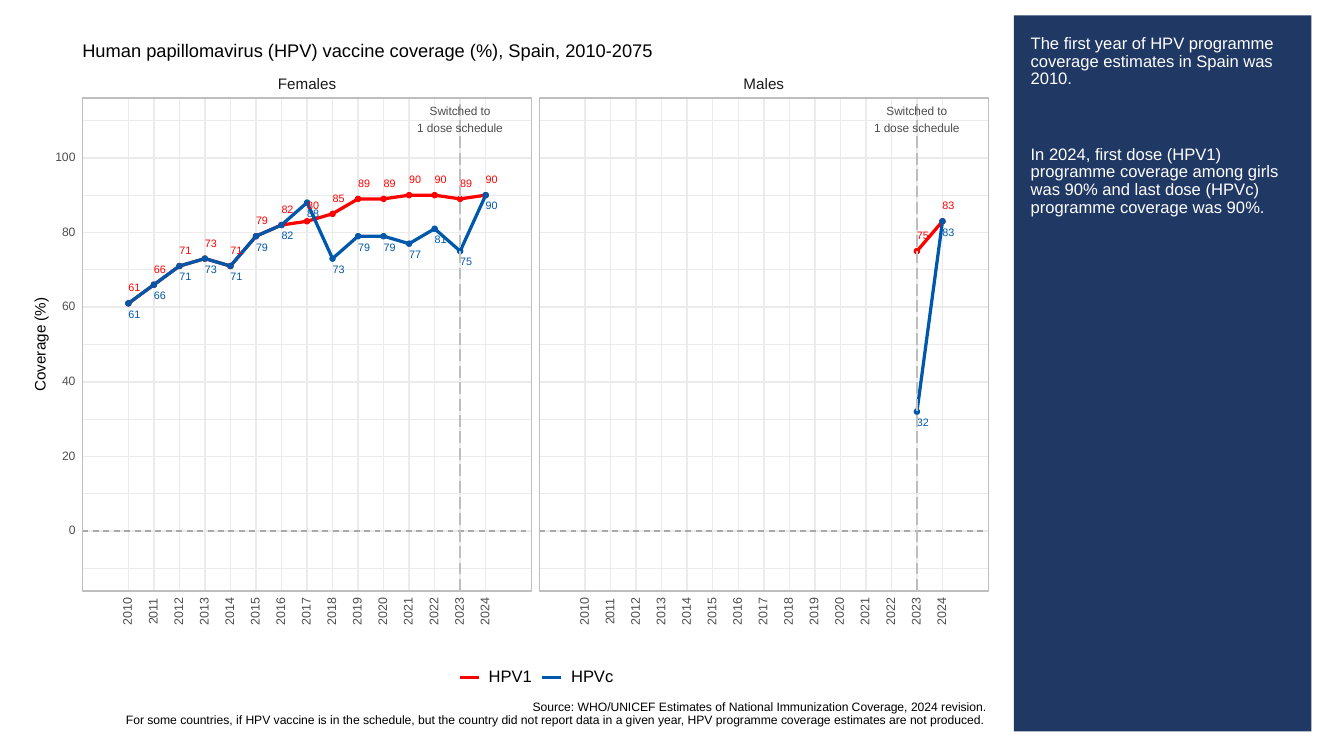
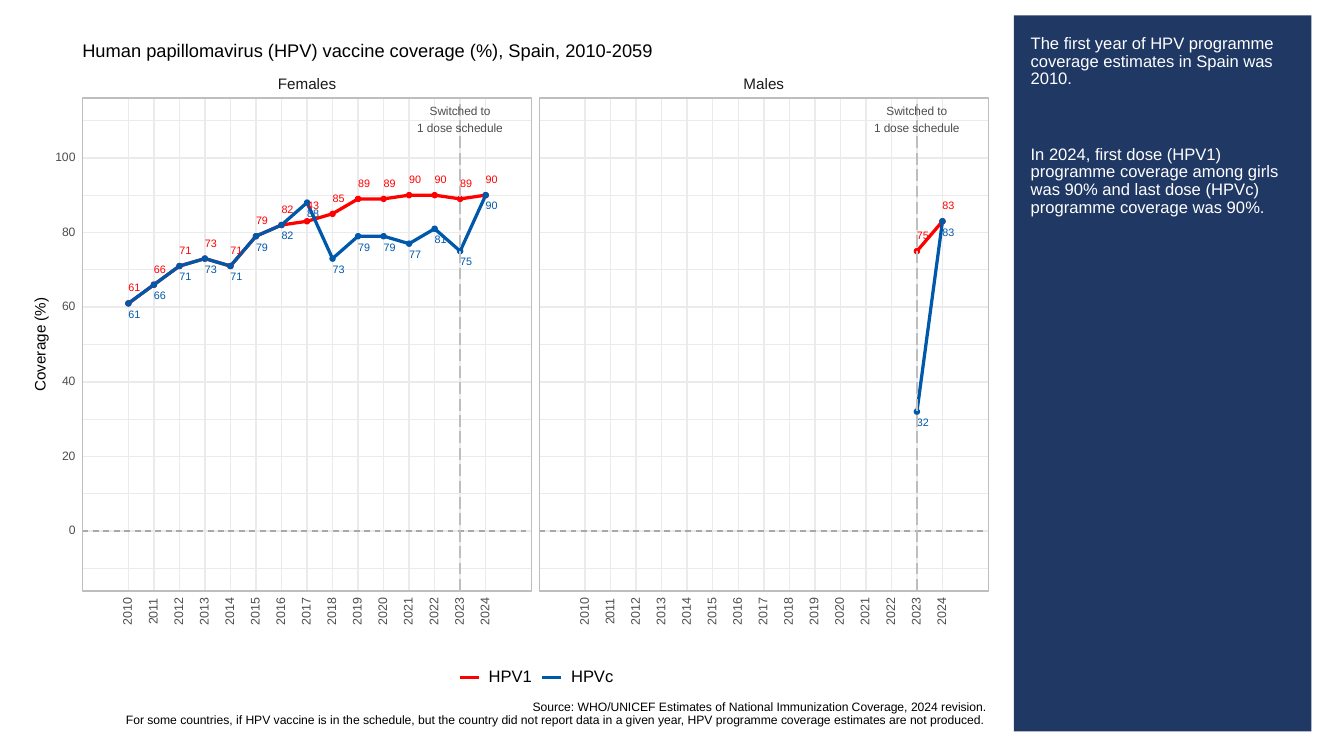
2010-2075: 2010-2075 -> 2010-2059 (609, 51)
82 80: 80 -> 43 (313, 206)
